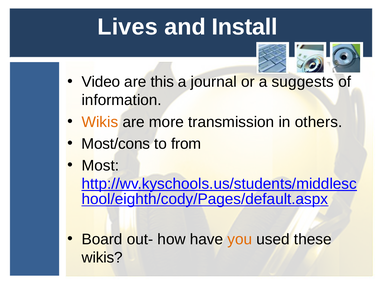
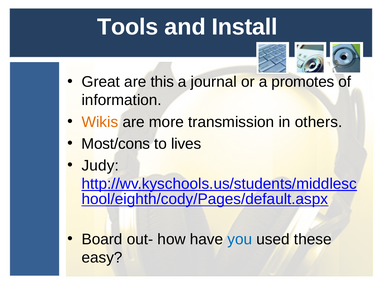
Lives: Lives -> Tools (128, 27)
Video: Video -> Great (101, 82)
suggests: suggests -> promotes (303, 82)
from: from -> lives (186, 144)
Most: Most -> Judy (100, 166)
you colour: orange -> blue (240, 240)
wikis: wikis -> easy (102, 258)
